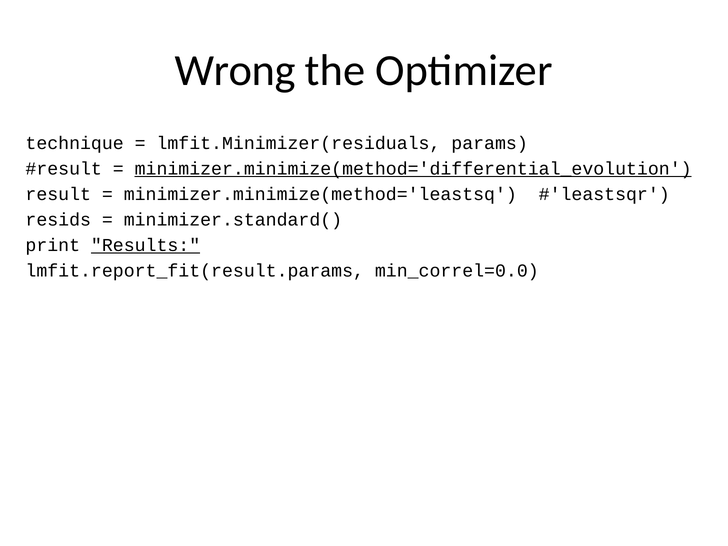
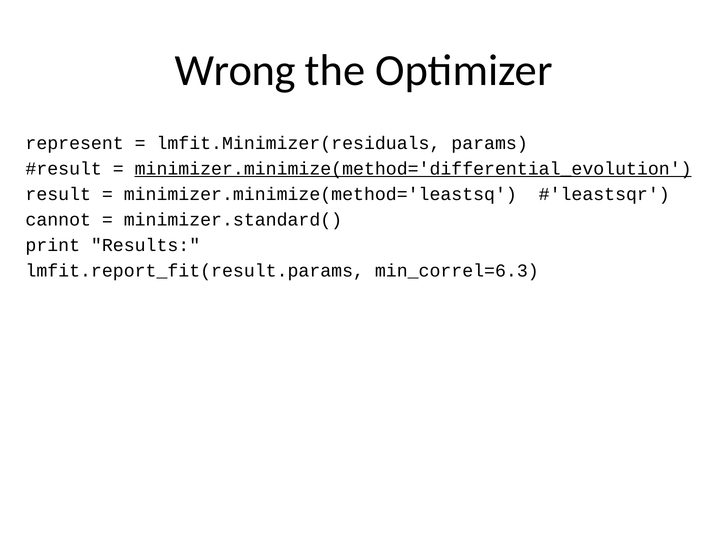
technique: technique -> represent (75, 143)
resids: resids -> cannot (58, 220)
Results underline: present -> none (146, 245)
min_correl=0.0: min_correl=0.0 -> min_correl=6.3 (457, 271)
